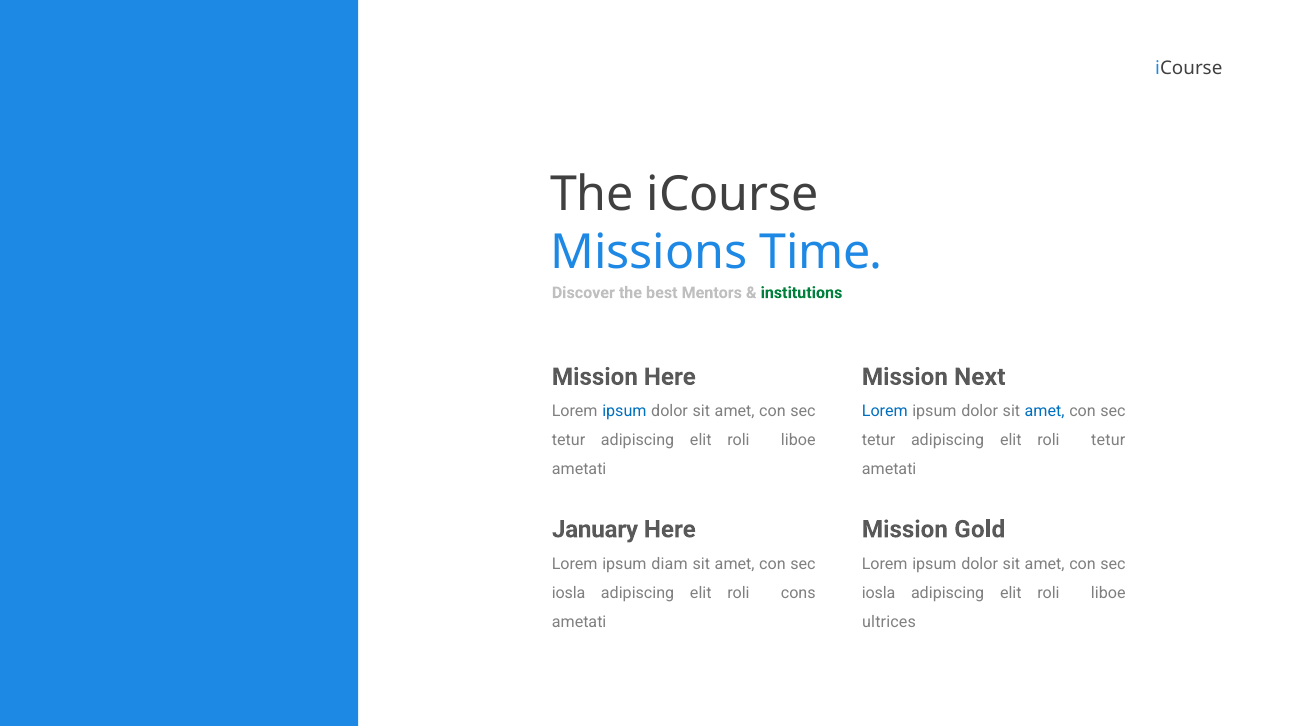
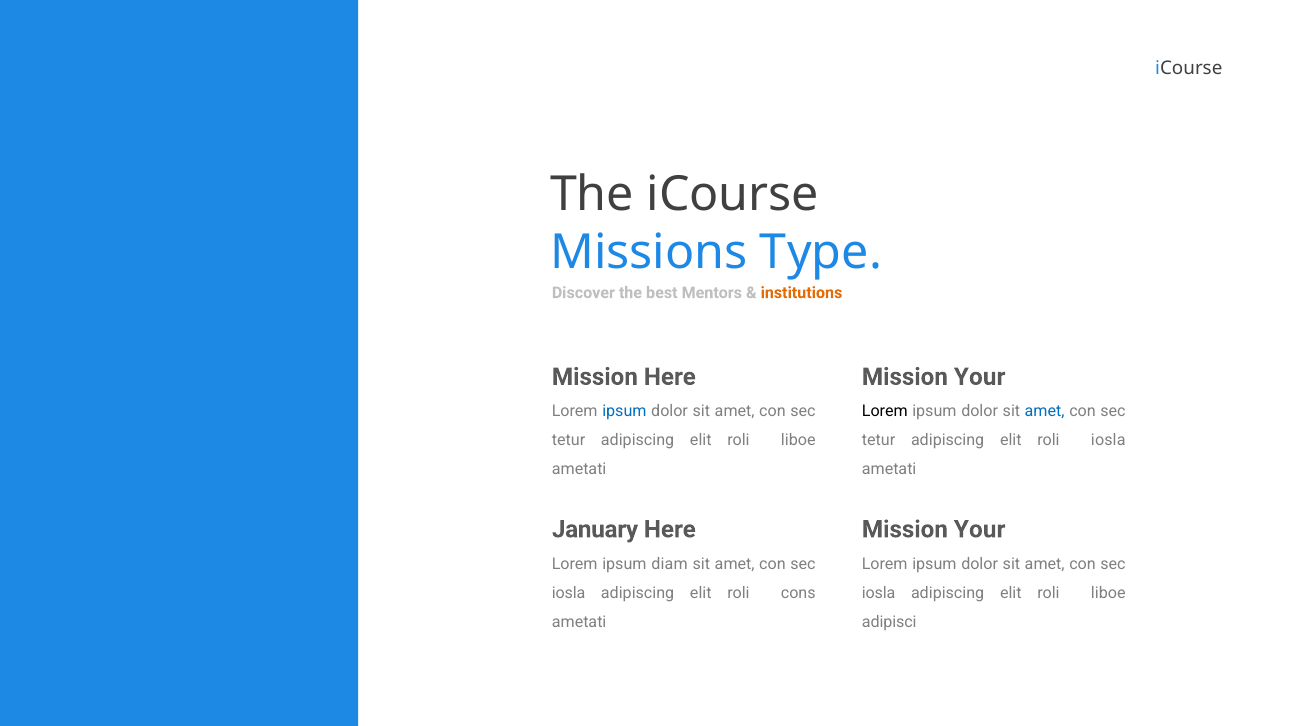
Time: Time -> Type (821, 252)
institutions colour: green -> orange (801, 293)
Next: Next -> Your (980, 377)
Lorem colour: blue -> black (885, 411)
roli tetur: tetur -> iosla (1108, 440)
Gold: Gold -> Your (980, 529)
ultrices: ultrices -> adipisci (889, 622)
